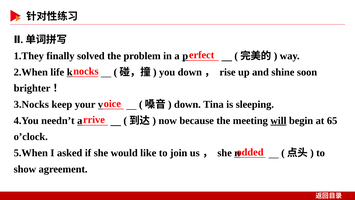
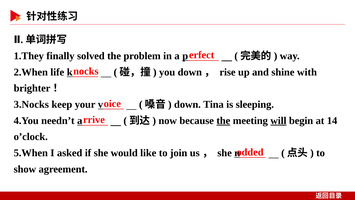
soon: soon -> with (307, 72)
the underline: none -> present (223, 120)
65: 65 -> 14 (332, 120)
